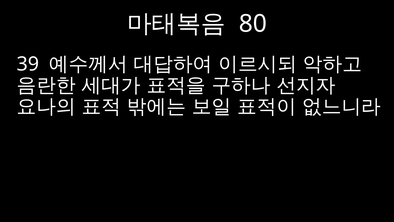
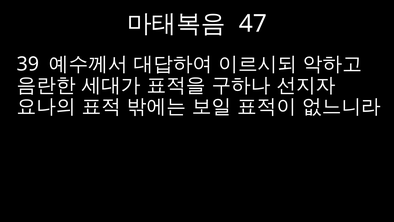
80: 80 -> 47 (253, 24)
